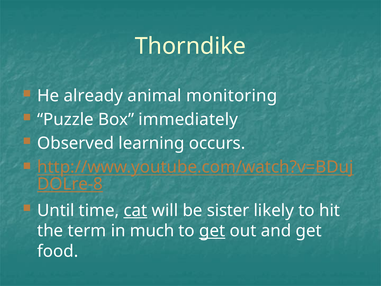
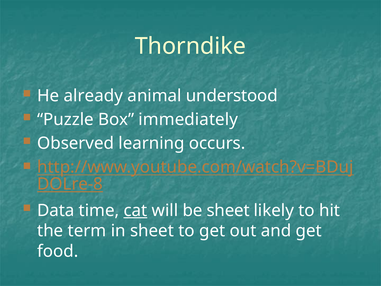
monitoring: monitoring -> understood (232, 96)
Until: Until -> Data (56, 210)
be sister: sister -> sheet (228, 210)
in much: much -> sheet (152, 231)
get underline: present -> none (212, 231)
